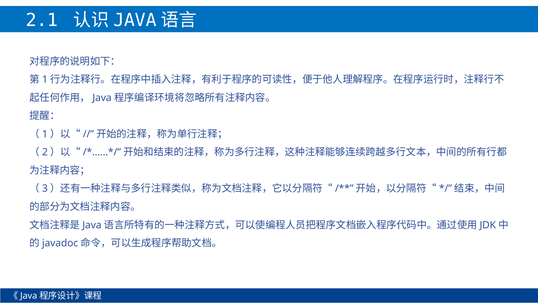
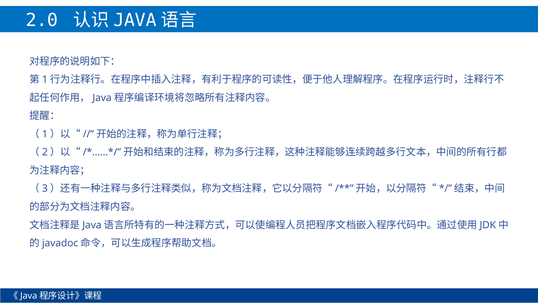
2.1: 2.1 -> 2.0 (42, 20)
